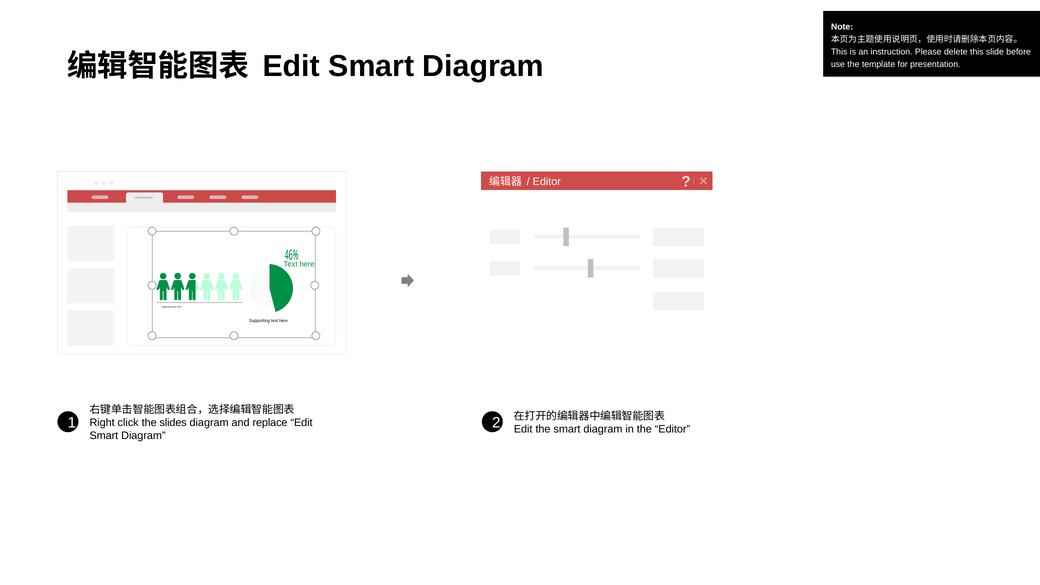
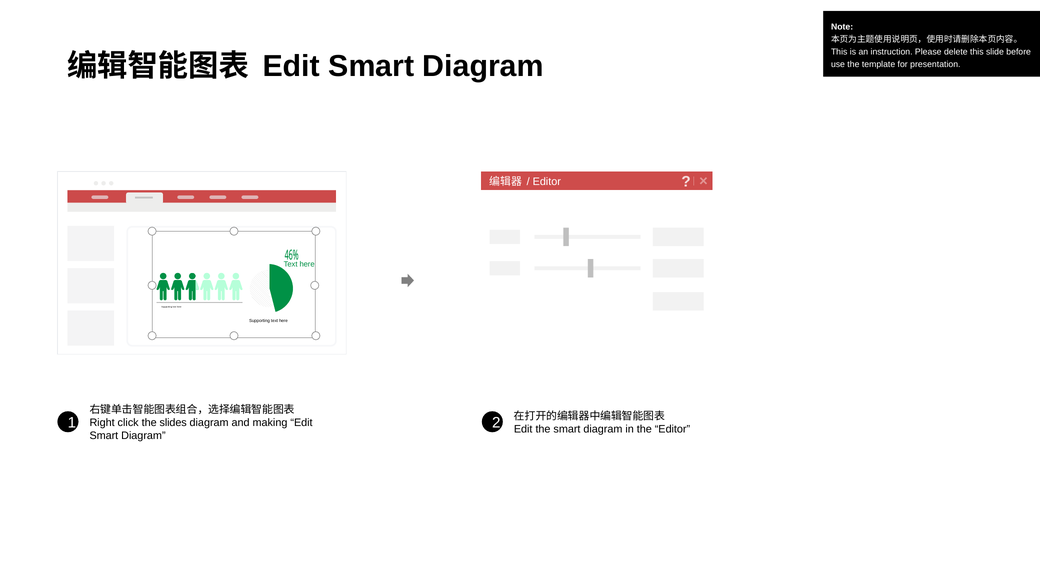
replace: replace -> making (270, 423)
